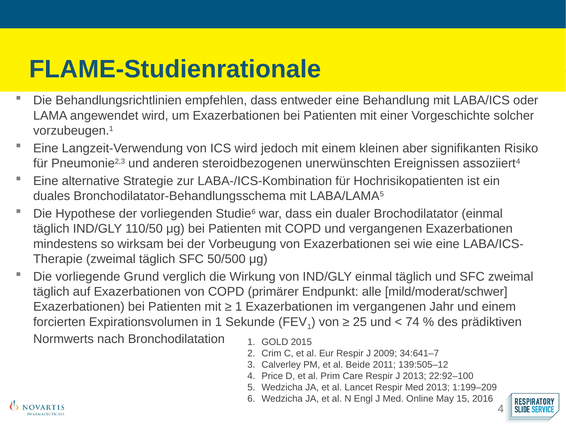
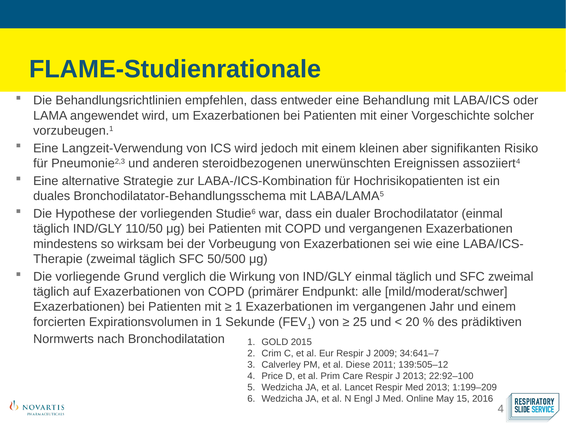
74: 74 -> 20 (412, 322)
Beide: Beide -> Diese (358, 364)
